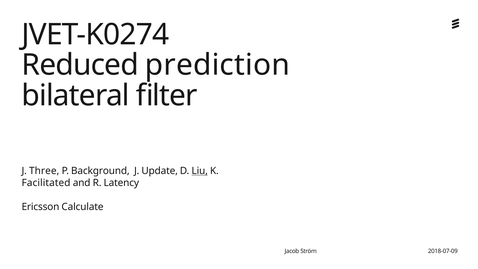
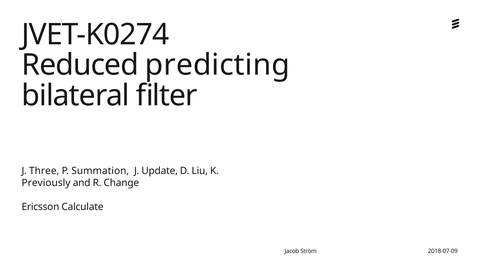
prediction: prediction -> predicting (217, 65)
Background: Background -> Summation (100, 171)
Liu underline: present -> none (200, 171)
Facilitated: Facilitated -> Previously (46, 183)
Latency: Latency -> Change (121, 183)
